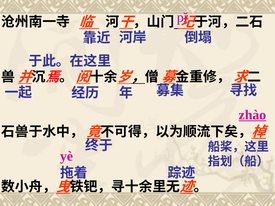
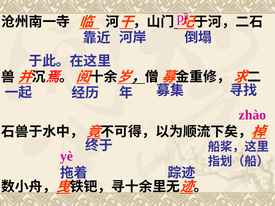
zhào underline: present -> none (252, 115)
